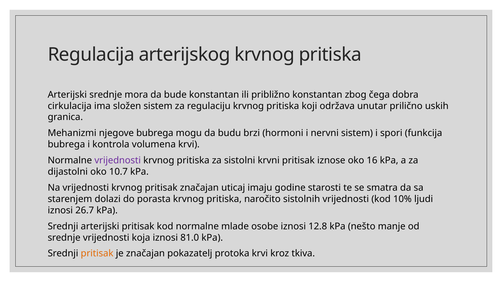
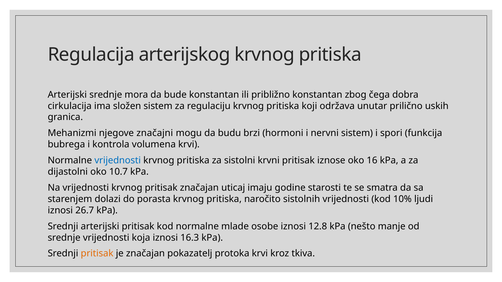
njegove bubrega: bubrega -> značajni (155, 133)
vrijednosti colour: purple -> blue (118, 161)
81.0: 81.0 -> 16.3 (190, 238)
